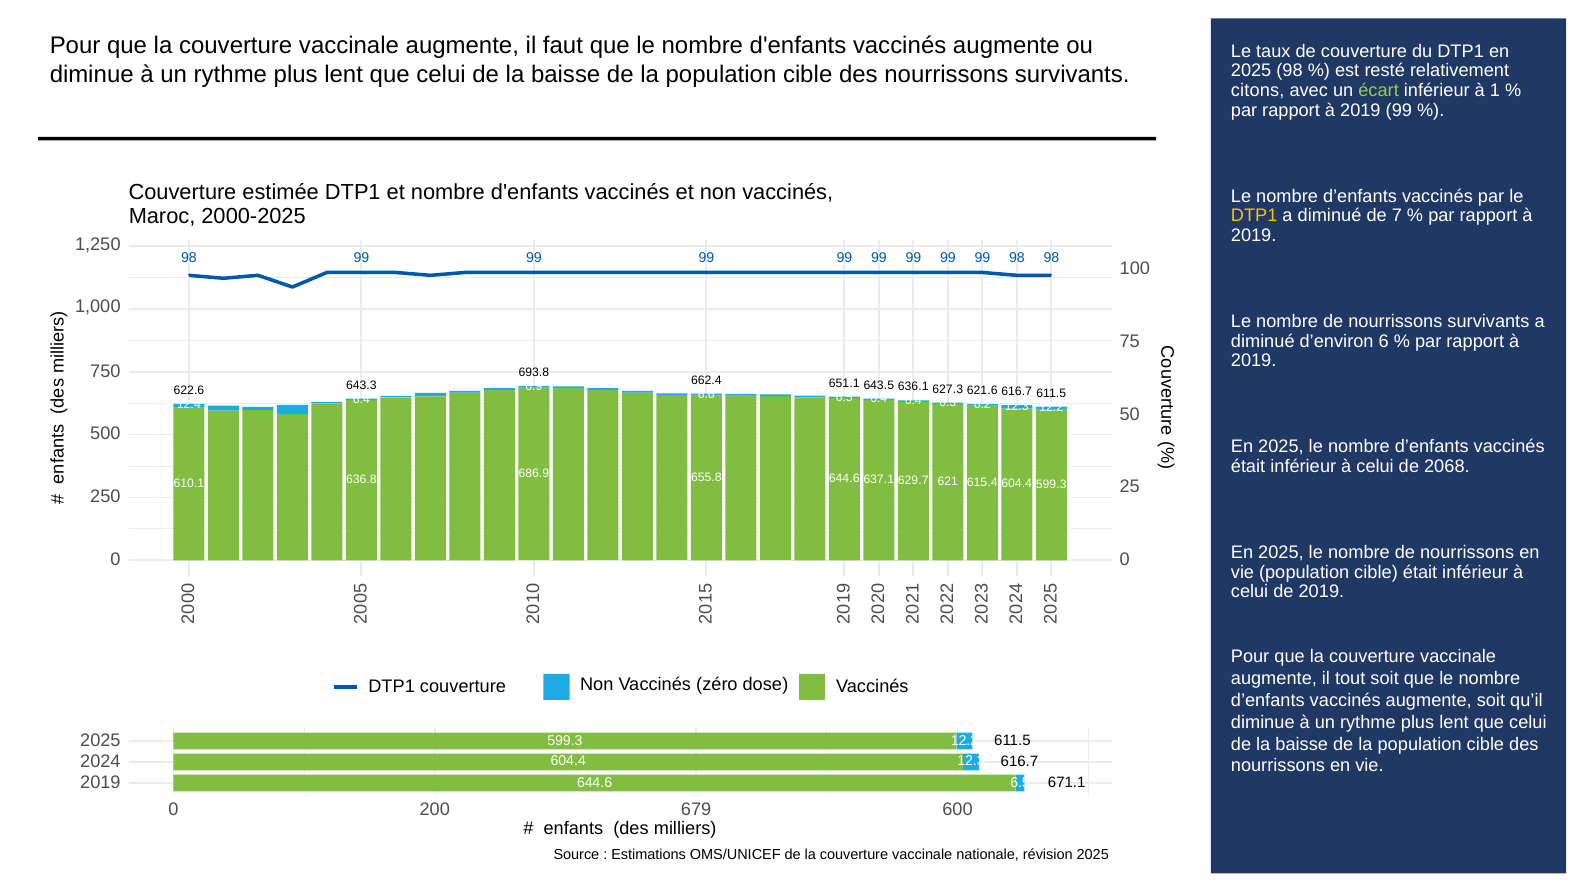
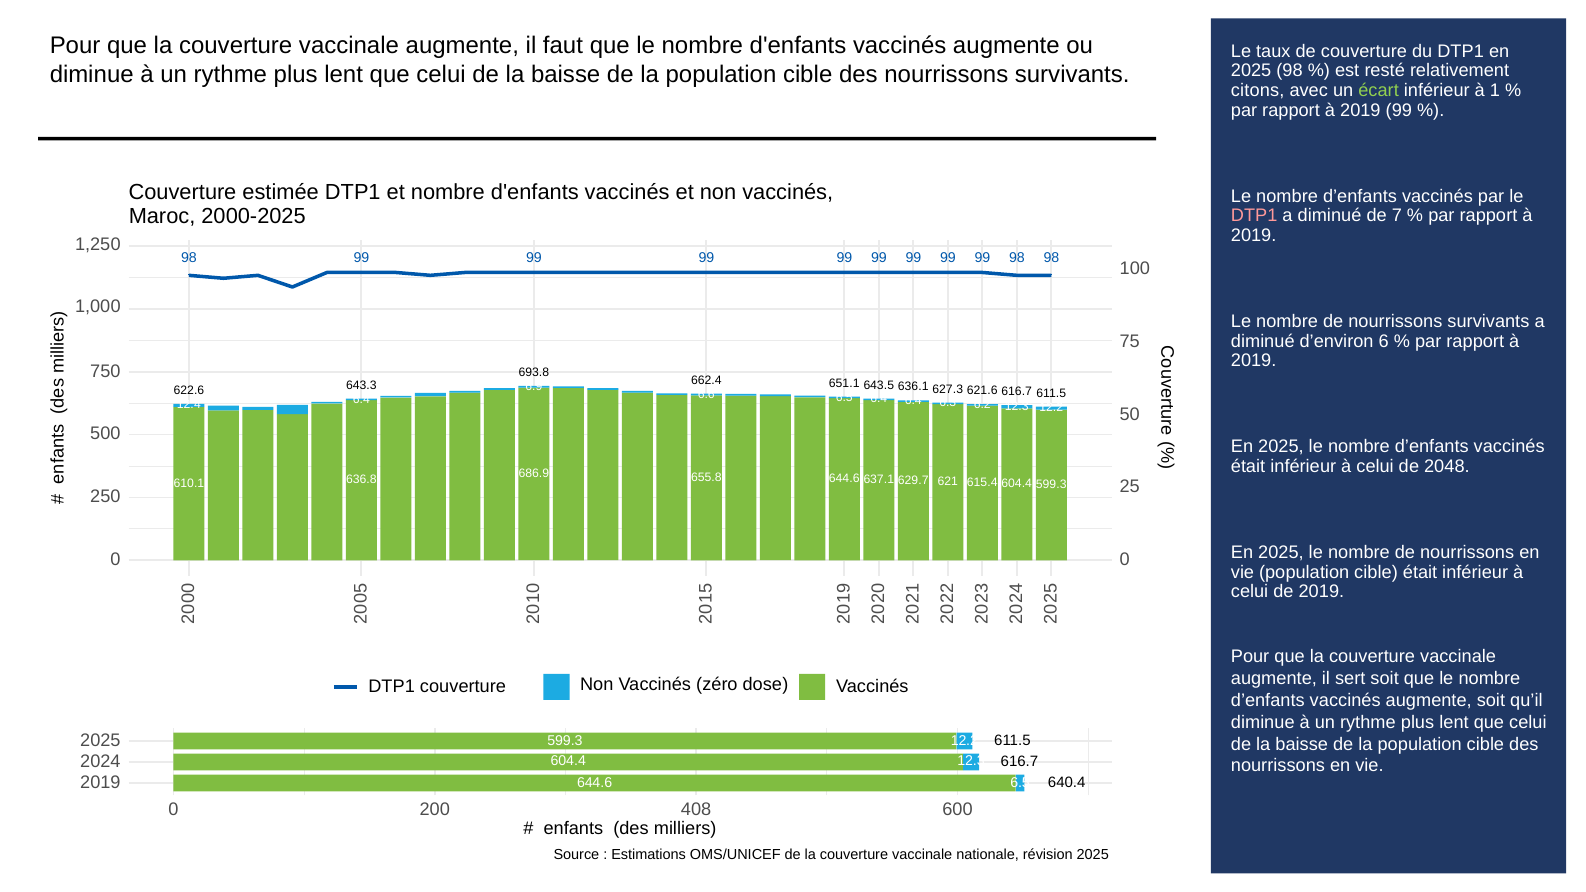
DTP1 colour: yellow -> pink (1254, 216)
2068: 2068 -> 2048 (1447, 466)
tout: tout -> sert (1350, 679)
671.1: 671.1 -> 640.4 (1067, 782)
679: 679 -> 408 (696, 810)
